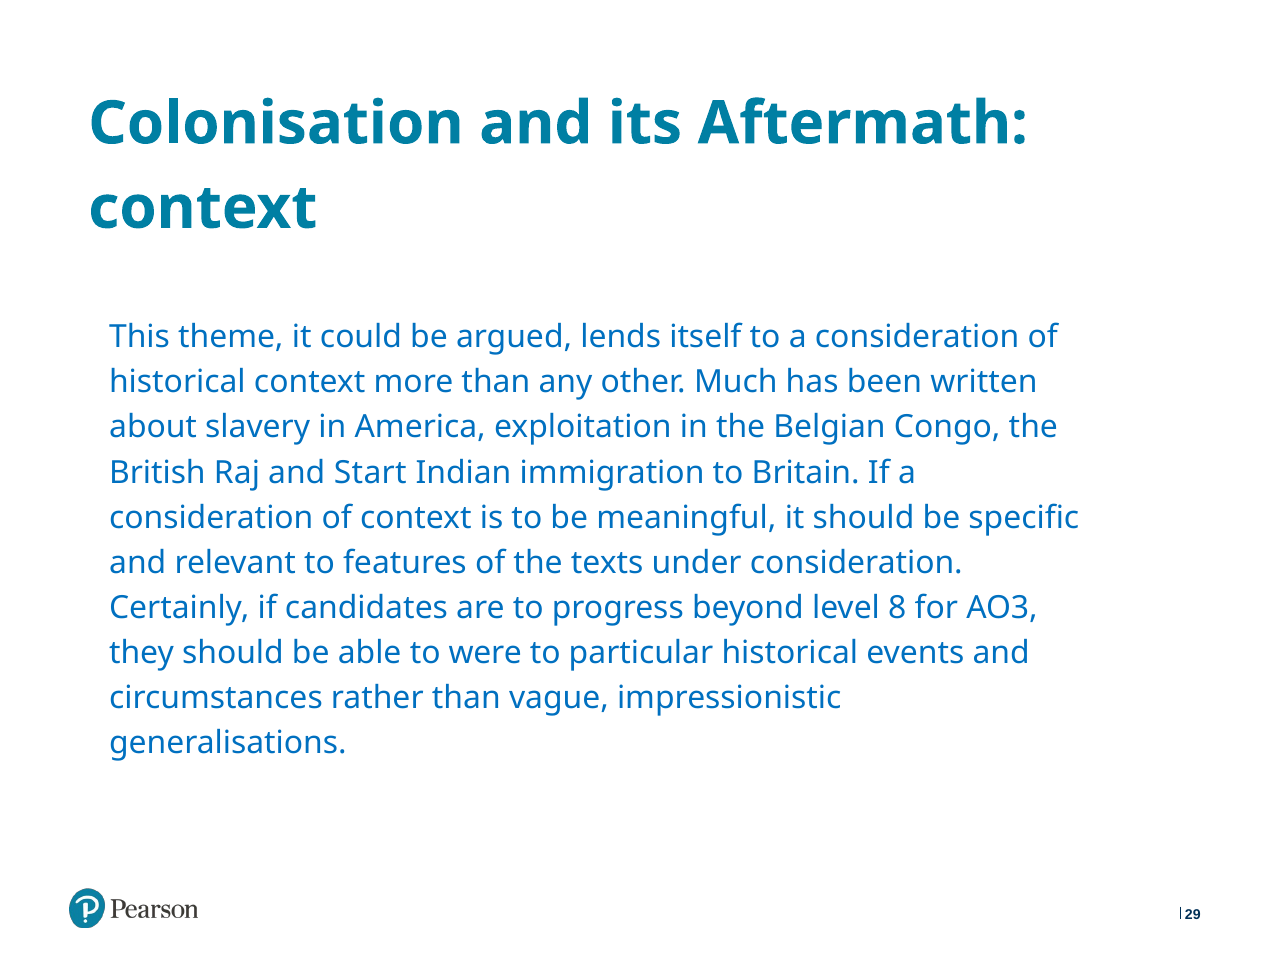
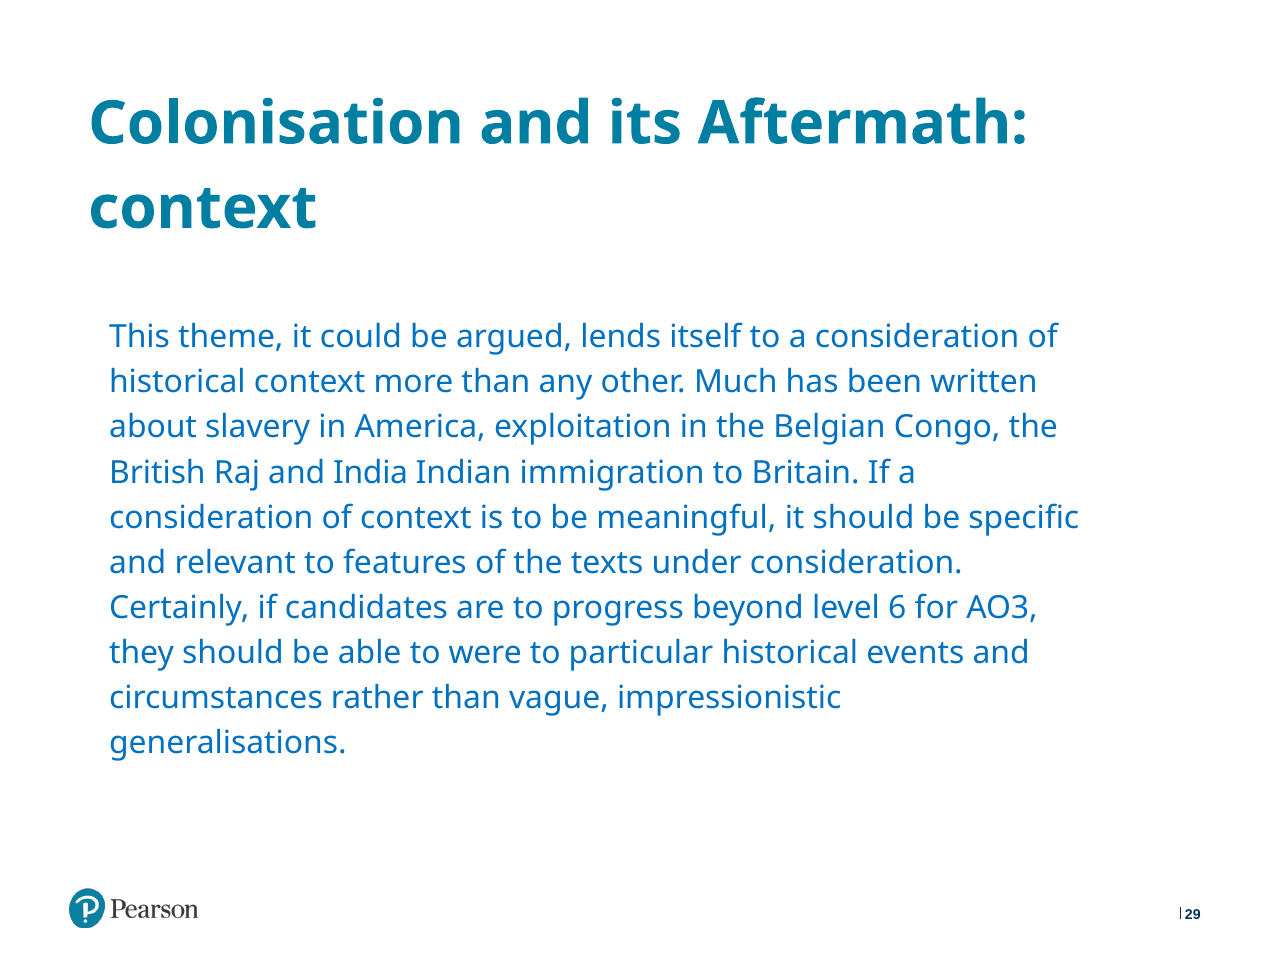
Start: Start -> India (371, 473)
8: 8 -> 6 (897, 608)
